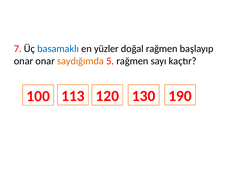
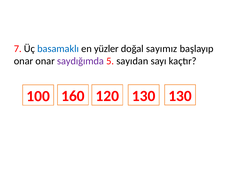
doğal rağmen: rağmen -> sayımız (162, 48)
saydığımda colour: orange -> purple (80, 61)
5 rağmen: rağmen -> sayıdan (132, 61)
113: 113 -> 160 (73, 95)
130 190: 190 -> 130 (180, 95)
